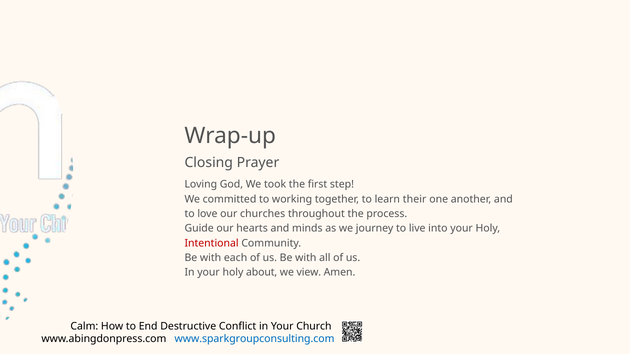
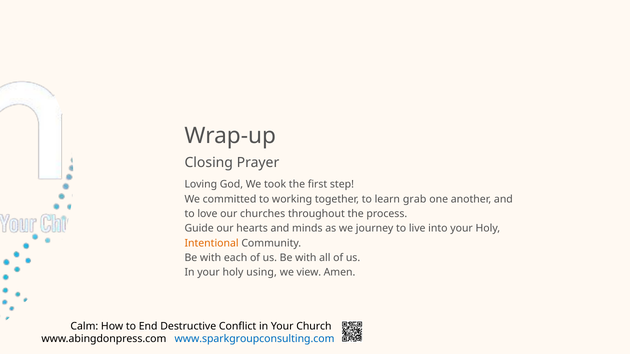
their: their -> grab (415, 199)
Intentional colour: red -> orange (212, 243)
about: about -> using (262, 273)
